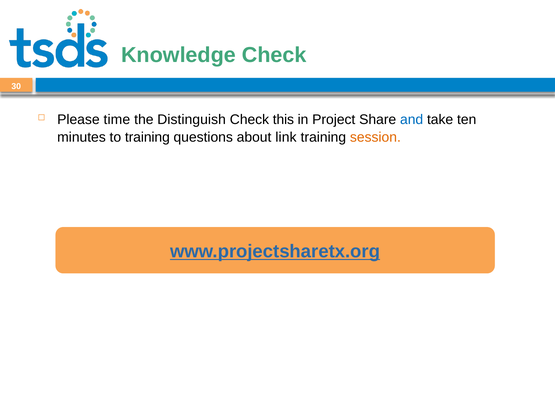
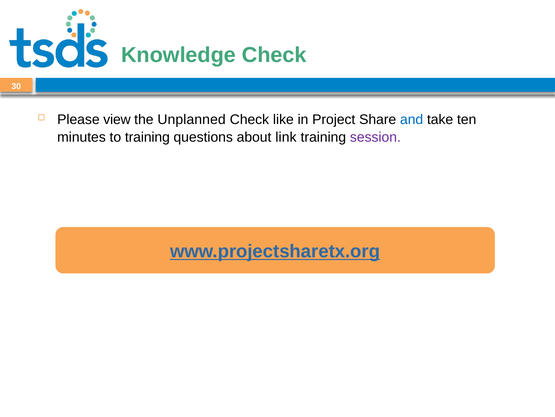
time: time -> view (117, 119)
Distinguish: Distinguish -> Unplanned (192, 119)
this: this -> like (283, 119)
session colour: orange -> purple (375, 137)
